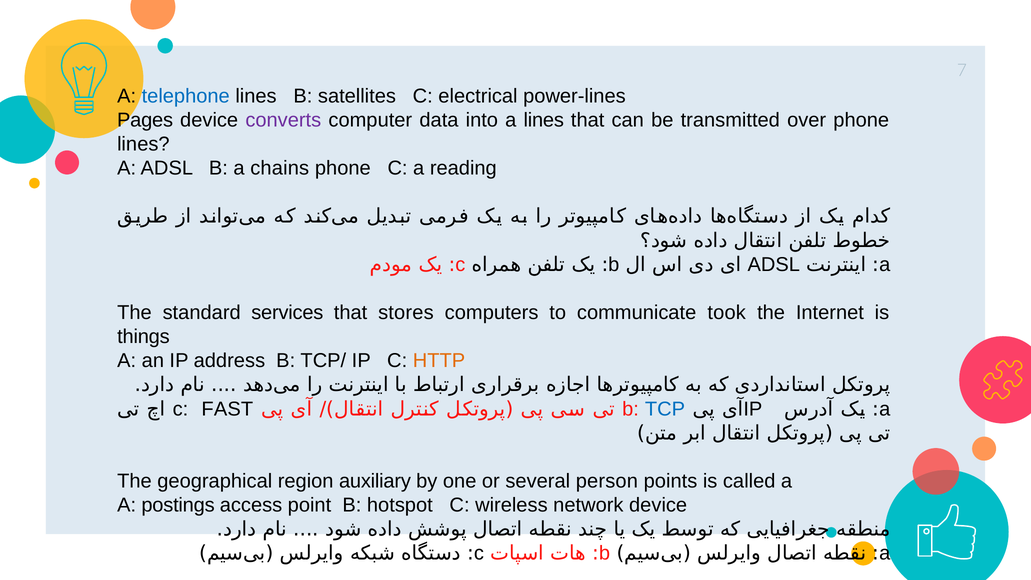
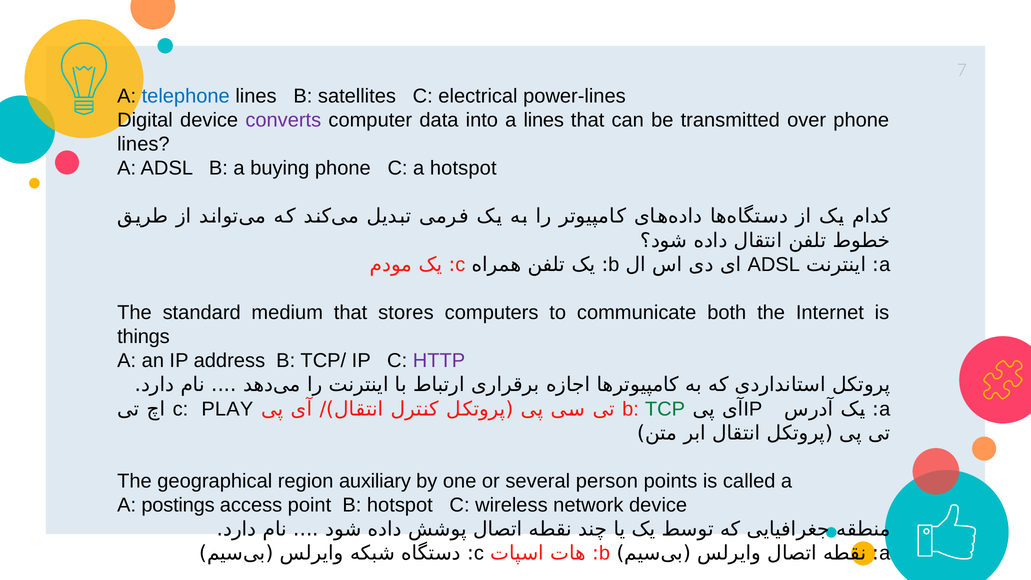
Pages: Pages -> Digital (145, 120)
chains: chains -> buying (280, 168)
a reading: reading -> hotspot (463, 168)
services: services -> medium (287, 313)
took: took -> both (727, 313)
HTTP colour: orange -> purple (439, 361)
FAST: FAST -> PLAY (227, 409)
TCP colour: blue -> green (665, 409)
